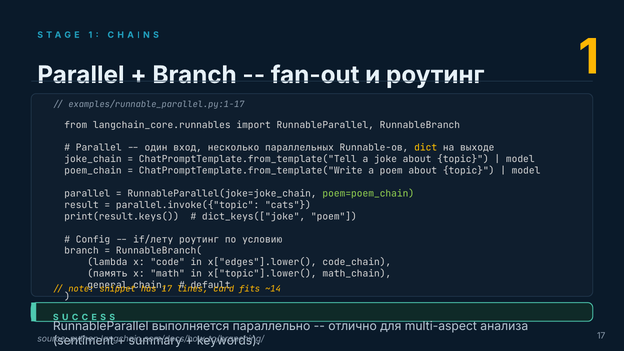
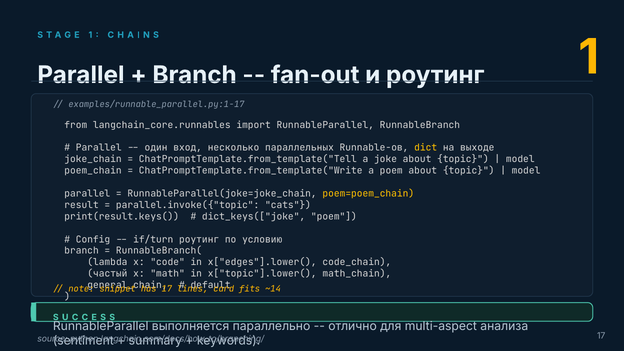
poem=poem_chain colour: light green -> yellow (368, 194)
if/лету: if/лету -> if/turn (153, 239)
память: память -> частый (107, 274)
